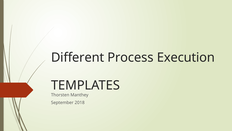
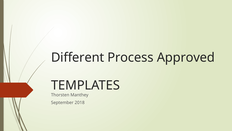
Execution: Execution -> Approved (186, 57)
